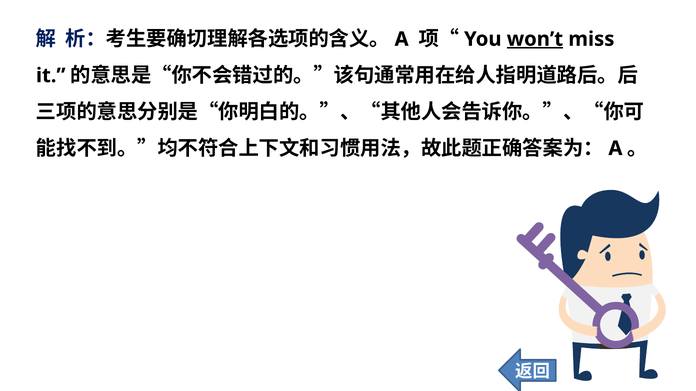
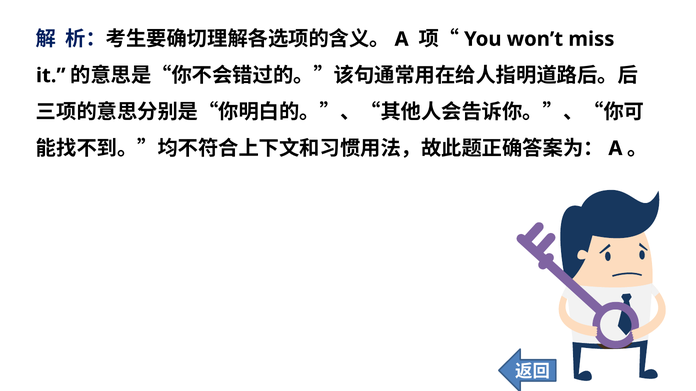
won’t underline: present -> none (535, 39)
